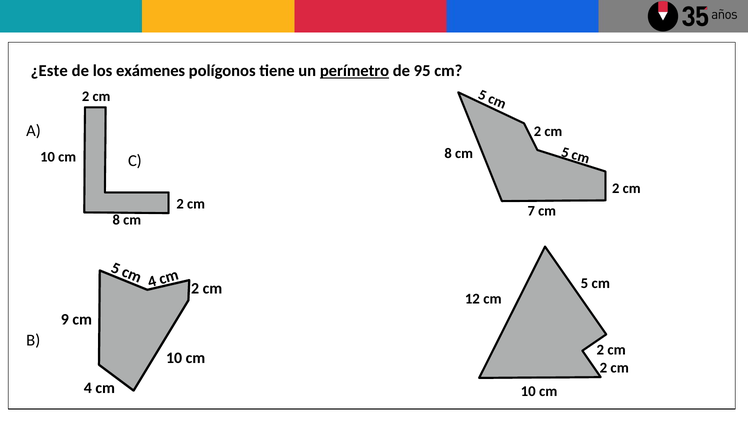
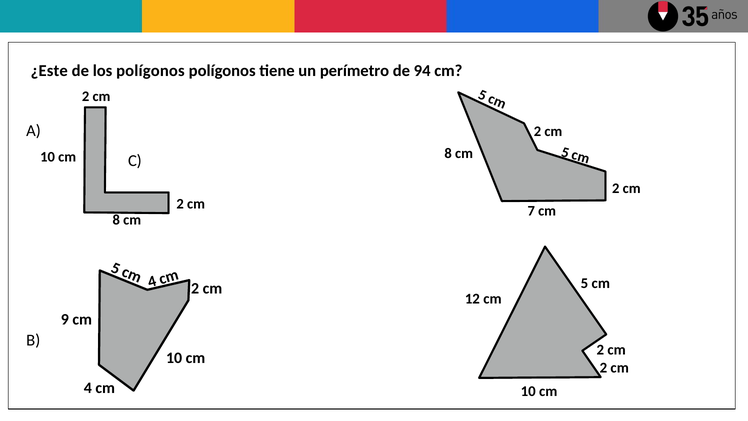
los exámenes: exámenes -> polígonos (150, 71)
perímetro underline: present -> none (354, 71)
95: 95 -> 94 (422, 71)
